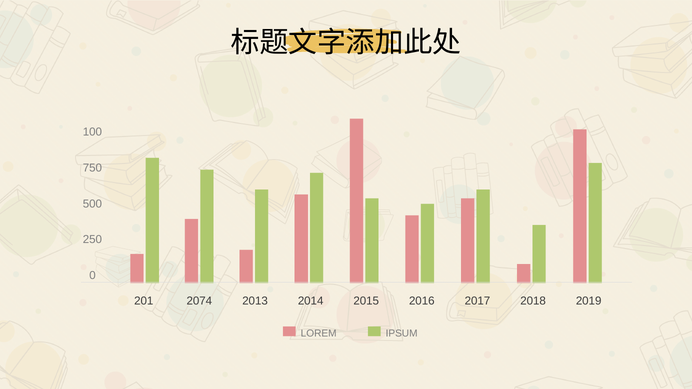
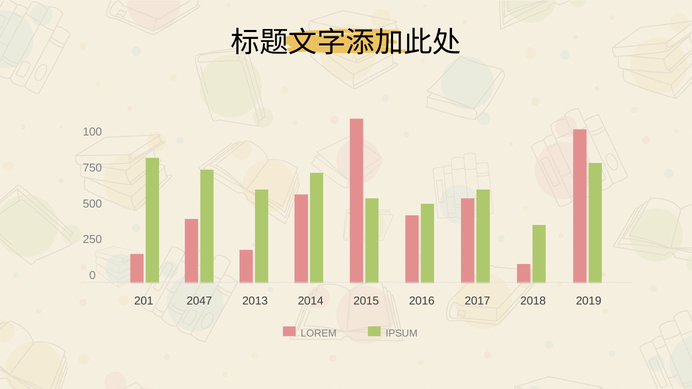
2074: 2074 -> 2047 (199, 301)
